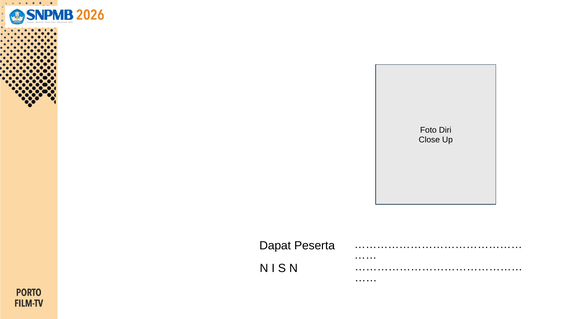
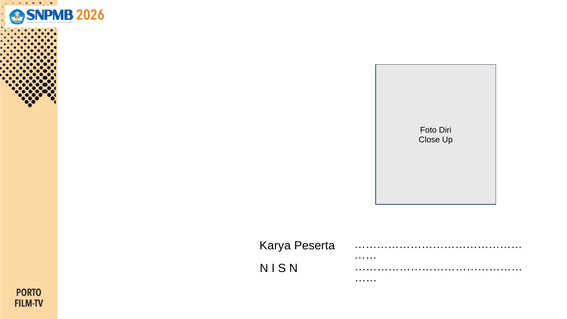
Dapat: Dapat -> Karya (275, 246)
